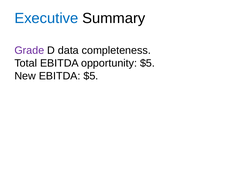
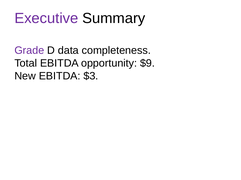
Executive colour: blue -> purple (46, 18)
opportunity $5: $5 -> $9 (147, 63)
EBITDA $5: $5 -> $3 (91, 76)
